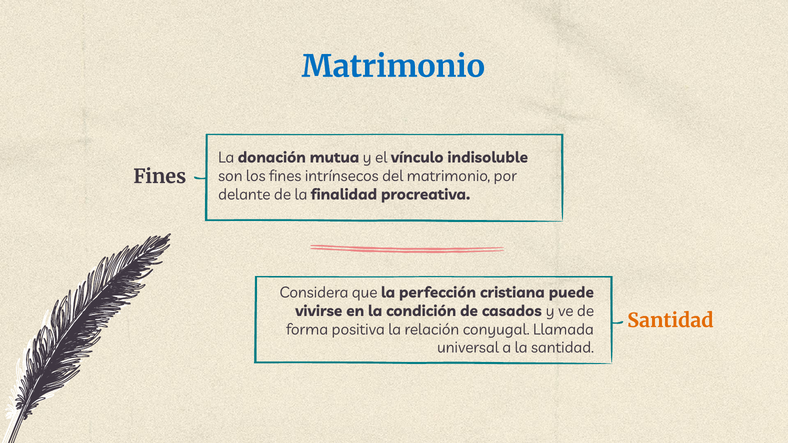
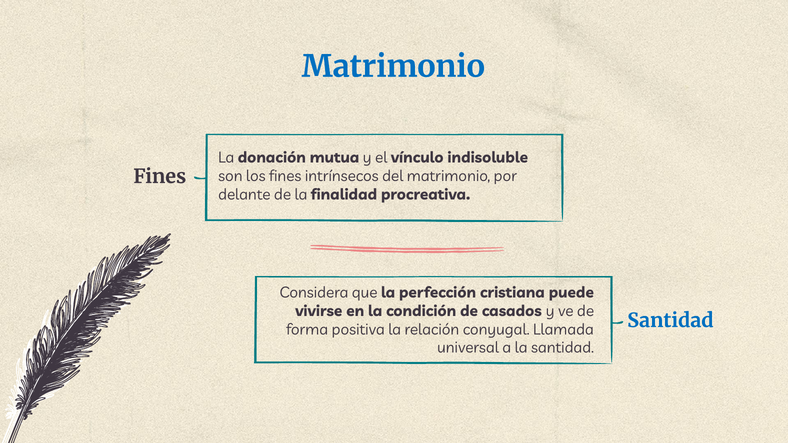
Santidad colour: orange -> blue (670, 321)
